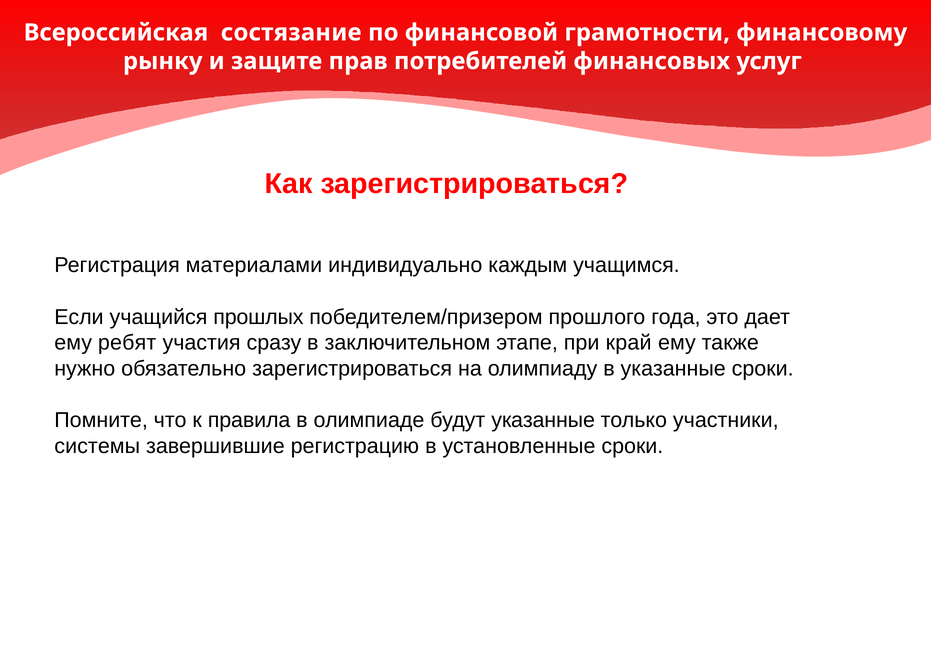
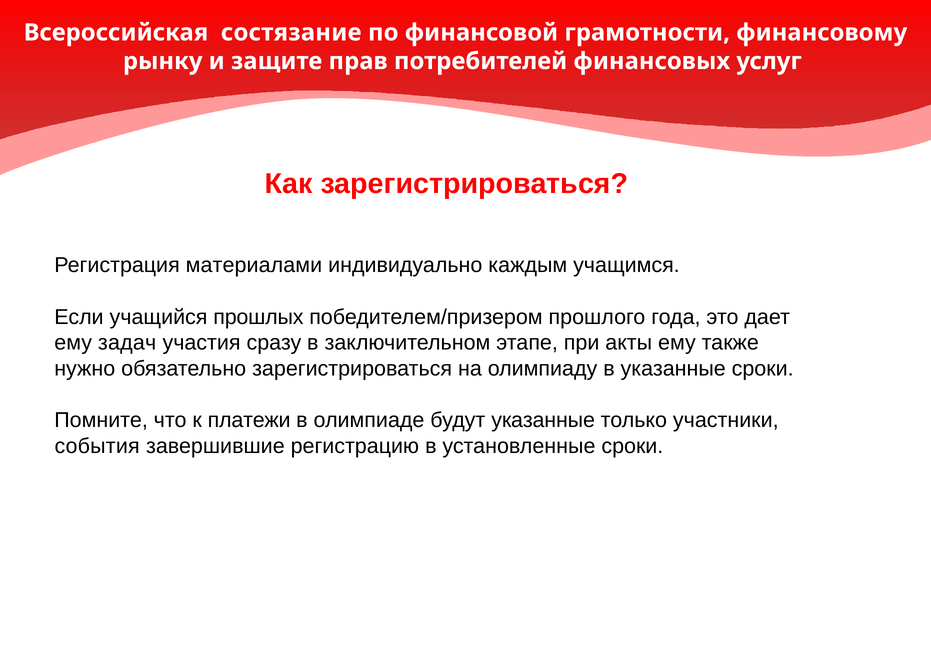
ребят: ребят -> задач (127, 343)
край: край -> акты (629, 343)
правила: правила -> платежи (249, 420)
системы: системы -> события (97, 446)
